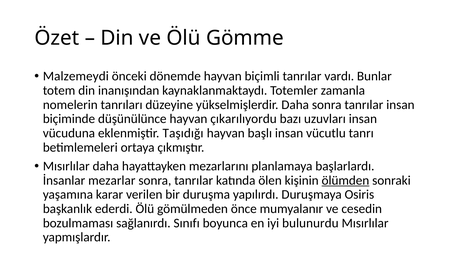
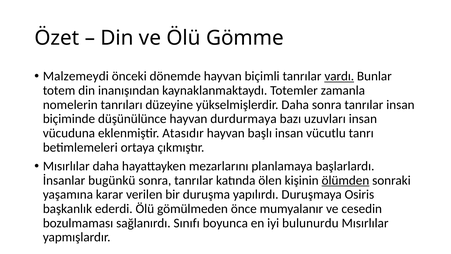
vardı underline: none -> present (339, 76)
çıkarılıyordu: çıkarılıyordu -> durdurmaya (244, 119)
Taşıdığı: Taşıdığı -> Atasıdır (183, 133)
mezarlar: mezarlar -> bugünkü (112, 180)
